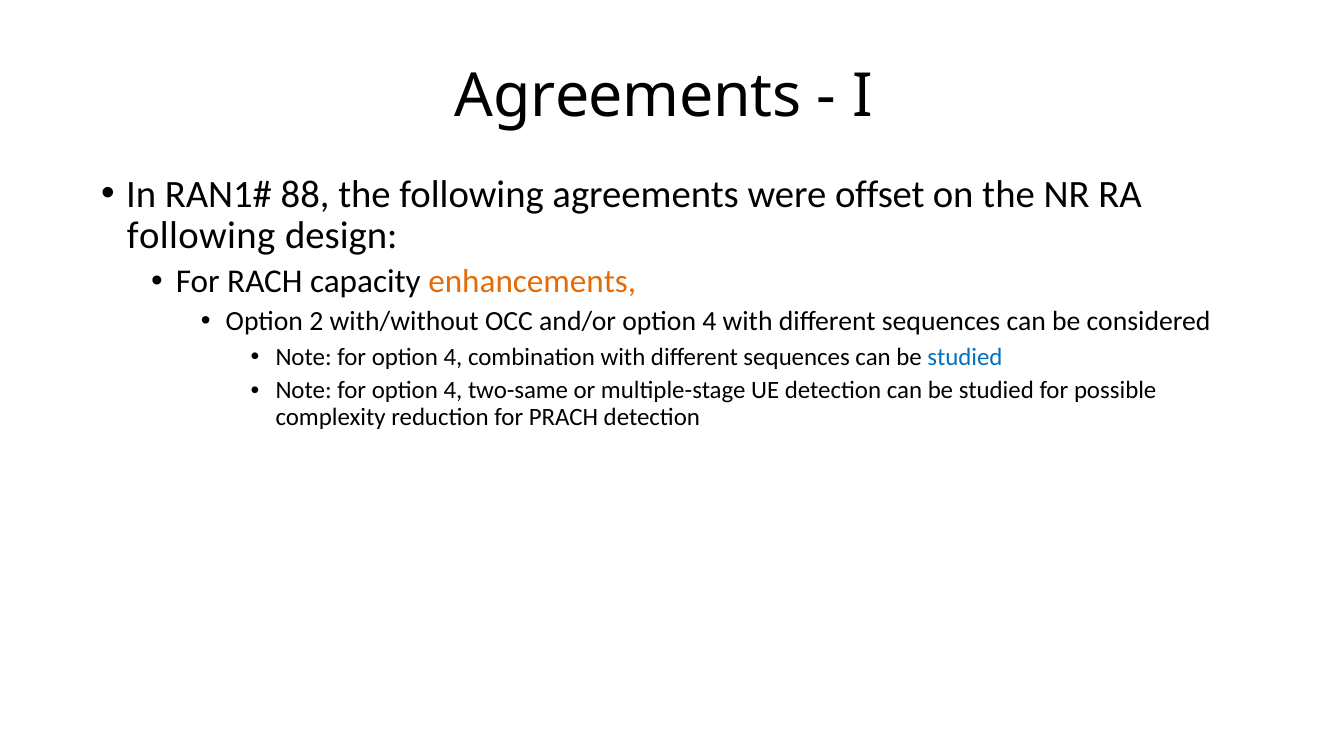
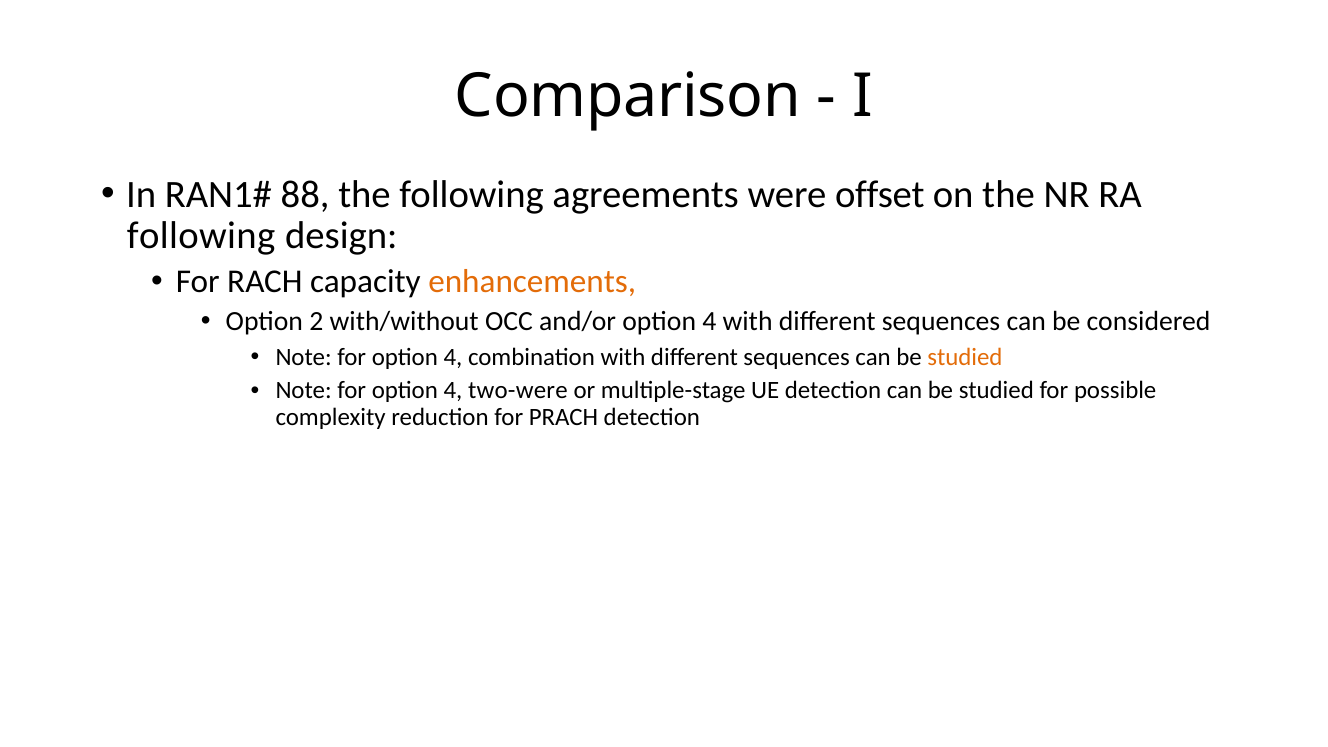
Agreements: Agreements -> Comparison (628, 96)
studied colour: blue -> orange (965, 357)
two-same: two-same -> two-were (518, 391)
